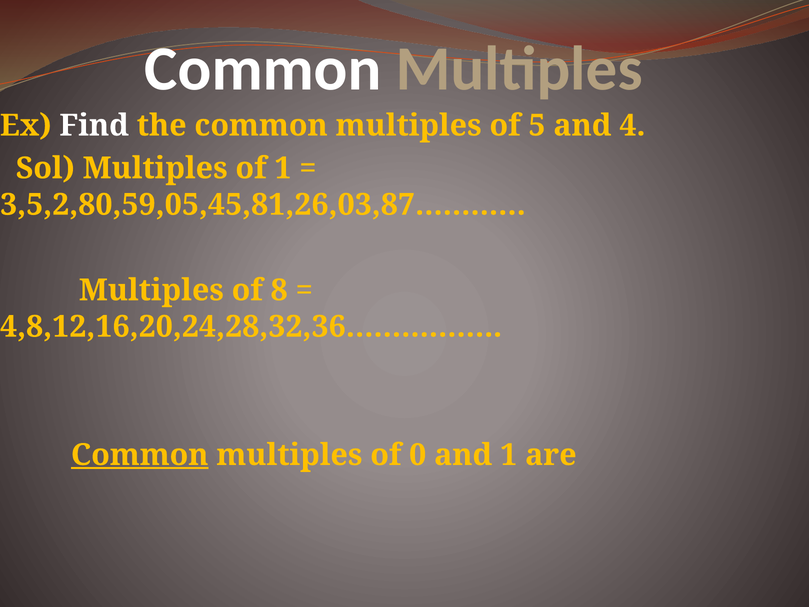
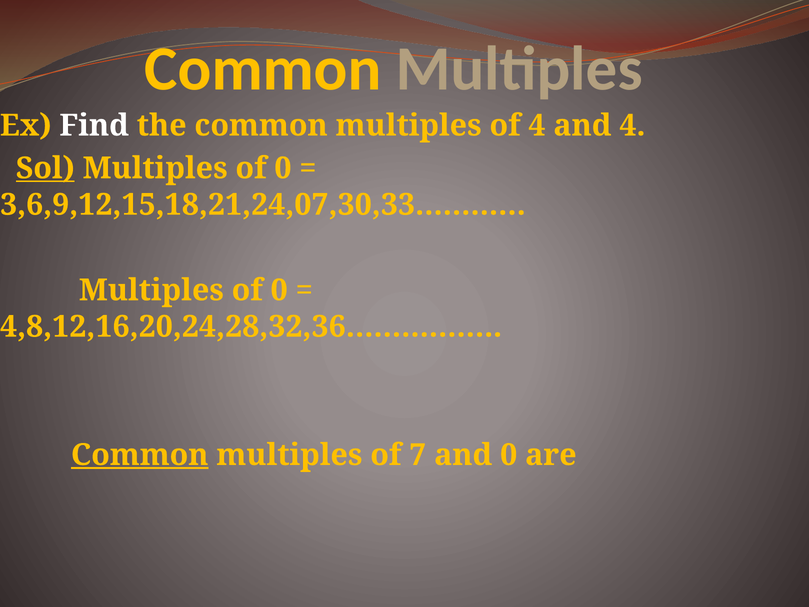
Common colour: white -> yellow (263, 69)
of 5: 5 -> 4 (537, 125)
Sol underline: none -> present (45, 168)
1: 1 -> 0 (283, 168)
3,5,2,80,59,05,45,81,26,03,87…………: 3,5,2,80,59,05,45,81,26,03,87………… -> 3,6,9,12,15,18,21,24,07,30,33………… (263, 205)
8: 8 -> 0 (279, 290)
0: 0 -> 7 (418, 455)
and 1: 1 -> 0 (509, 455)
